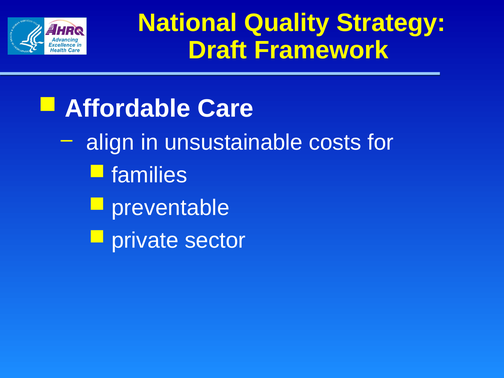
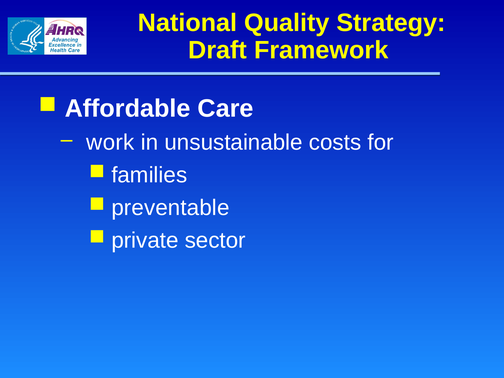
align: align -> work (110, 143)
